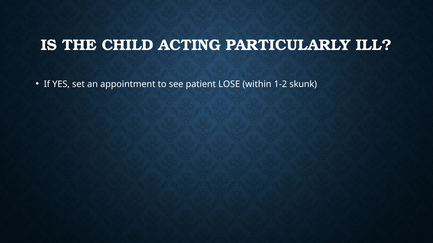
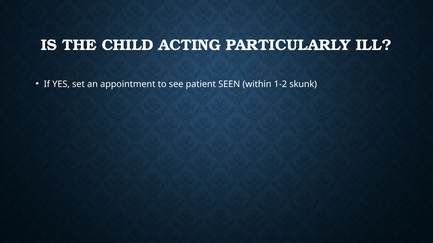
LOSE: LOSE -> SEEN (229, 84)
